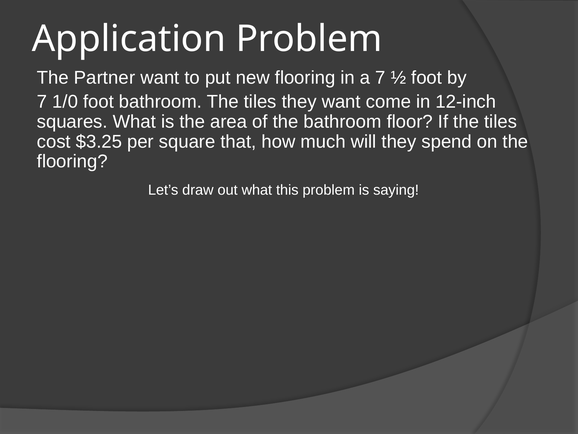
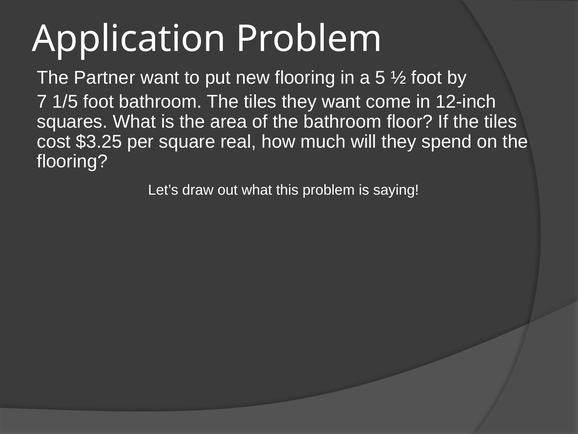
a 7: 7 -> 5 (380, 78)
1/0: 1/0 -> 1/5 (65, 102)
that: that -> real (238, 141)
